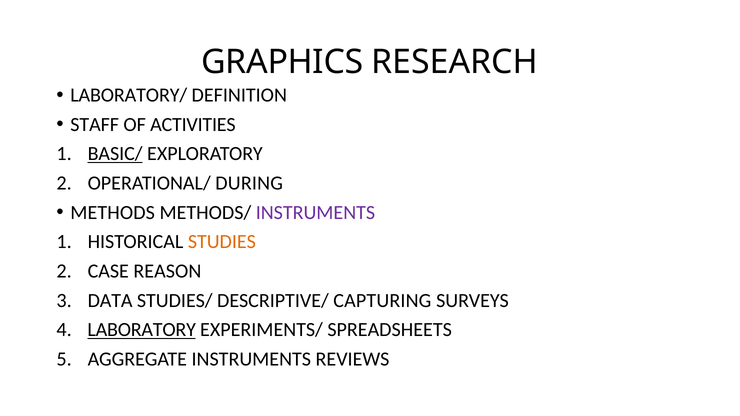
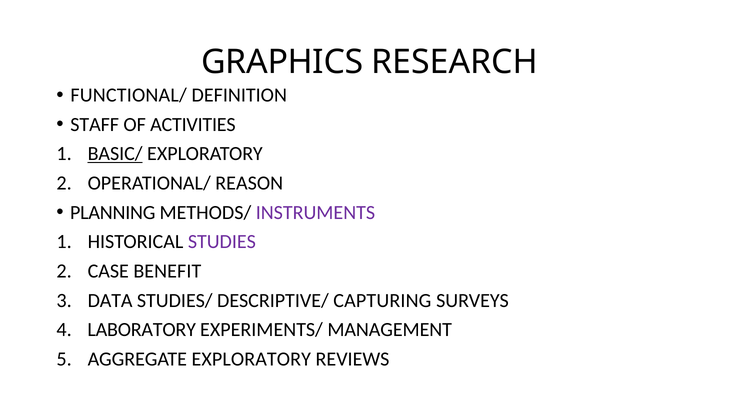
LABORATORY/: LABORATORY/ -> FUNCTIONAL/ (129, 95)
DURING: DURING -> REASON (249, 183)
METHODS: METHODS -> PLANNING (113, 213)
STUDIES colour: orange -> purple (222, 242)
REASON: REASON -> BENEFIT (167, 271)
LABORATORY underline: present -> none (142, 330)
SPREADSHEETS: SPREADSHEETS -> MANAGEMENT (390, 330)
AGGREGATE INSTRUMENTS: INSTRUMENTS -> EXPLORATORY (251, 359)
